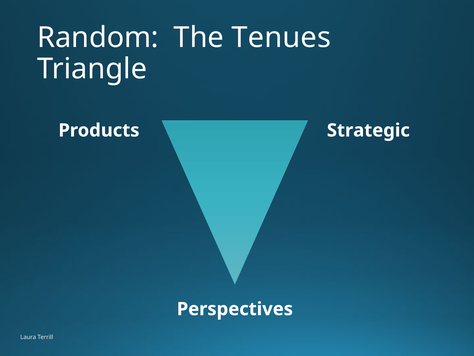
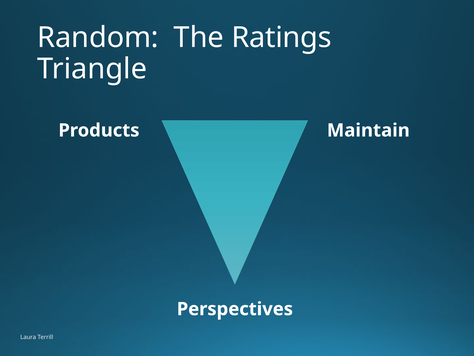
Tenues: Tenues -> Ratings (282, 37)
Strategic: Strategic -> Maintain (368, 130)
